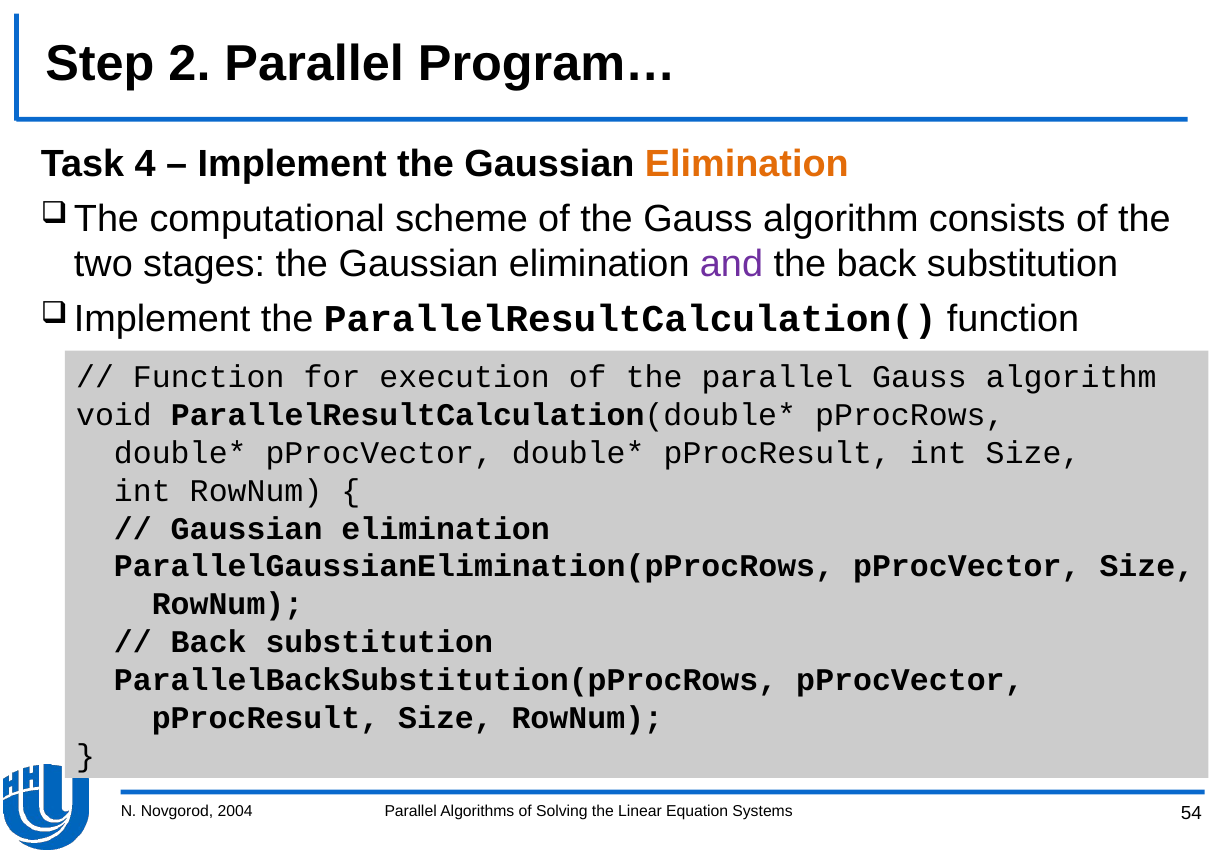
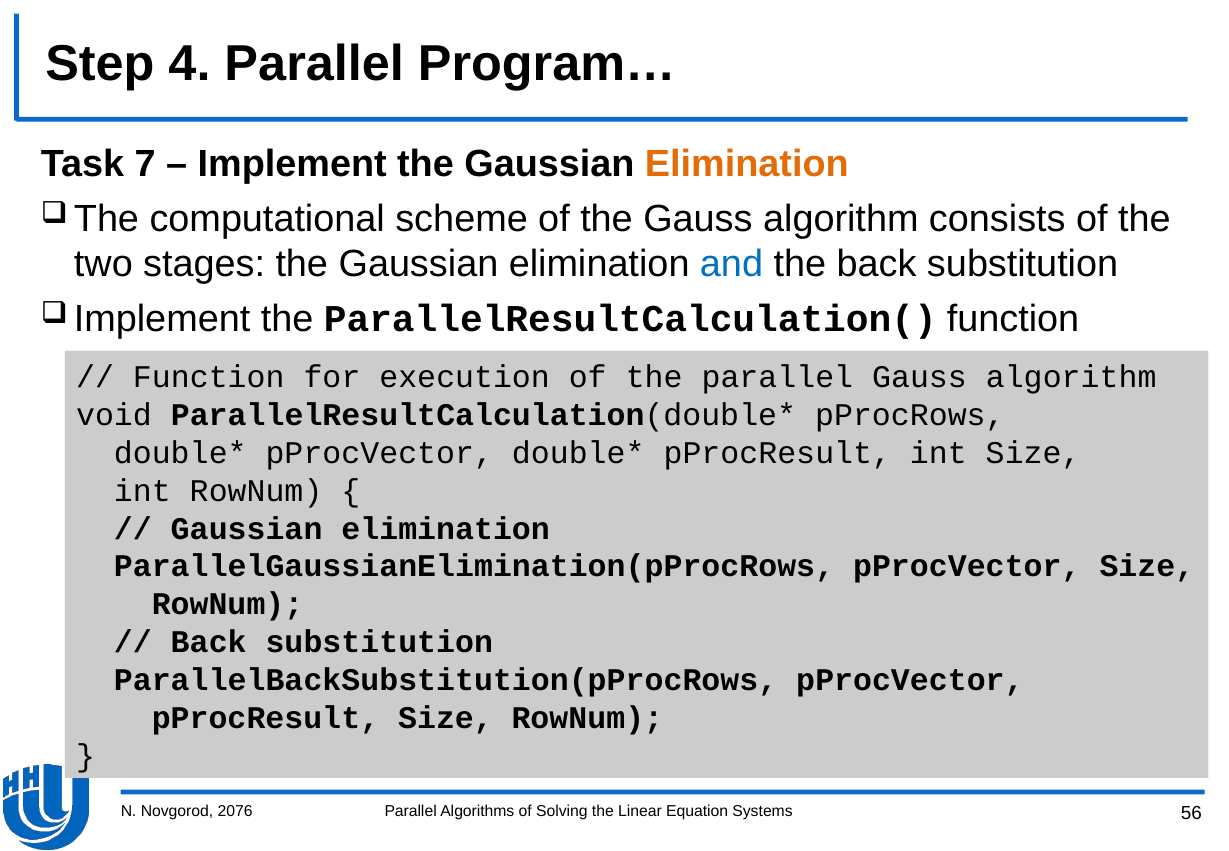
2: 2 -> 4 (189, 64)
4: 4 -> 7 (145, 164)
and colour: purple -> blue (731, 264)
2004: 2004 -> 2076 (235, 811)
54: 54 -> 56 (1191, 813)
